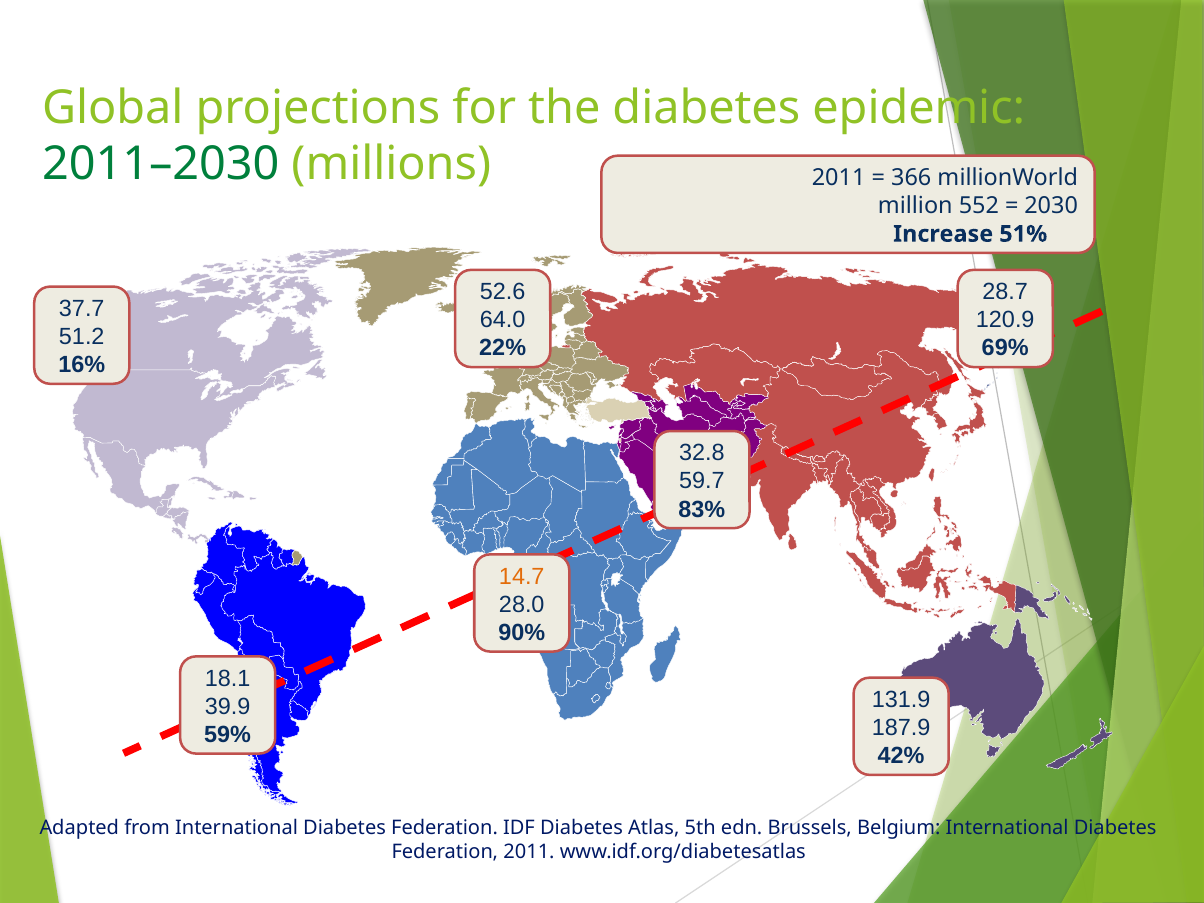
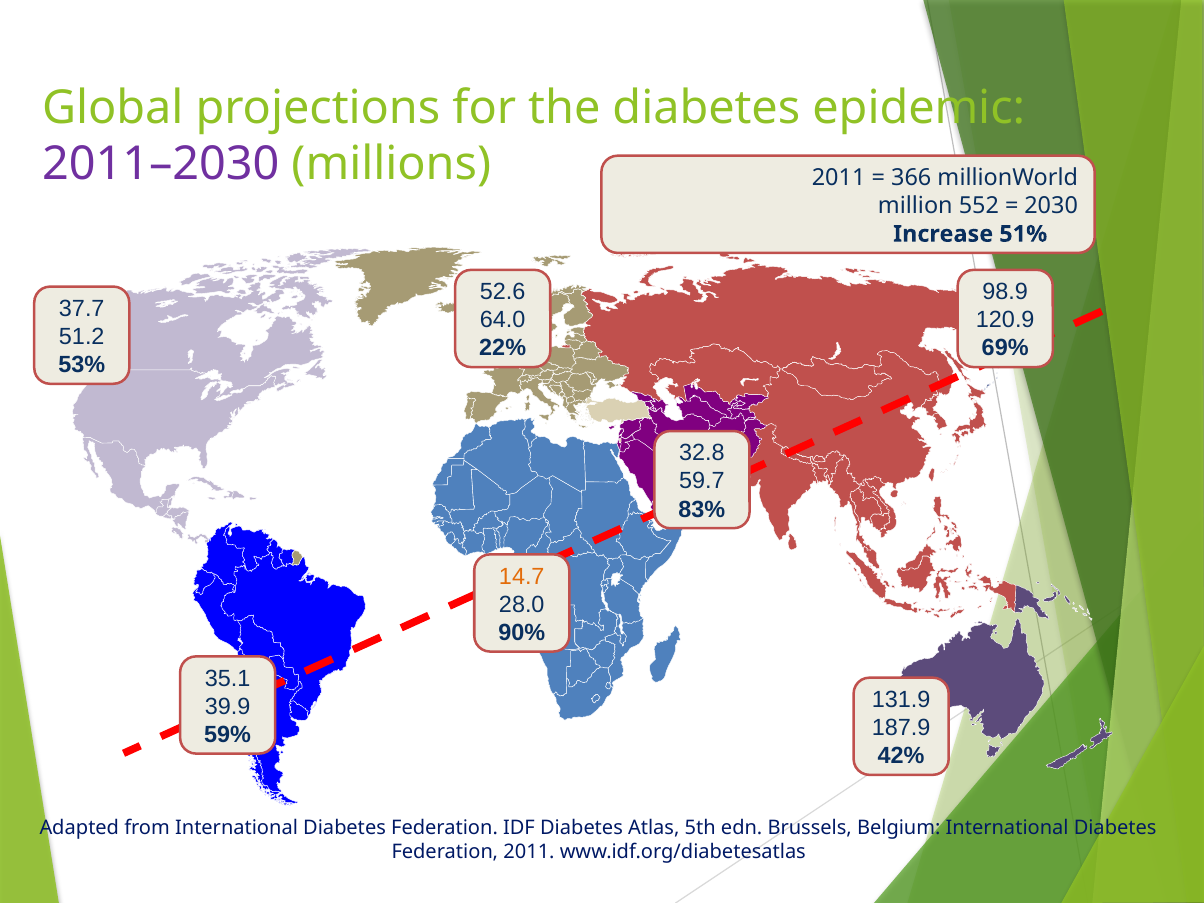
2011–2030 colour: green -> purple (161, 164)
28.7: 28.7 -> 98.9 (1005, 292)
16%: 16% -> 53% (82, 365)
18.1: 18.1 -> 35.1 (228, 678)
